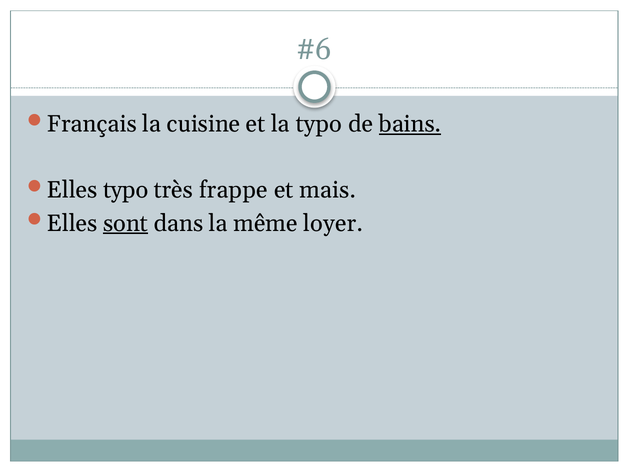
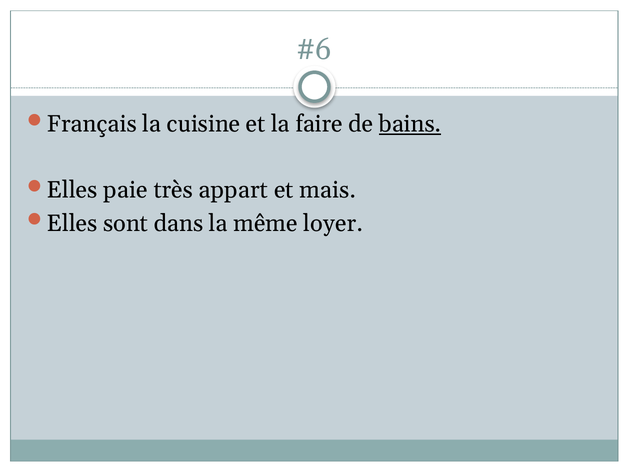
la typo: typo -> faire (319, 124)
Elles typo: typo -> paie (125, 190)
frappe: frappe -> appart (233, 190)
sont underline: present -> none (126, 223)
